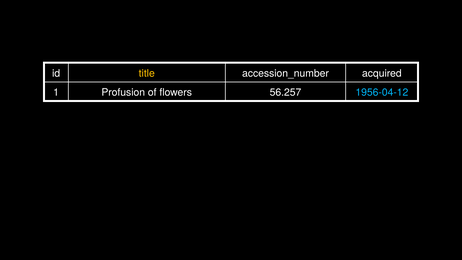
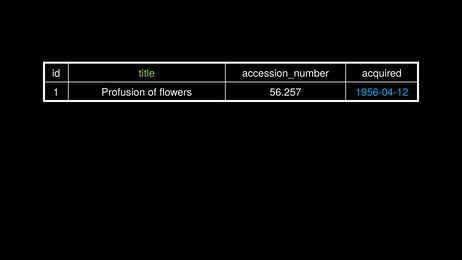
title colour: yellow -> light green (147, 73)
